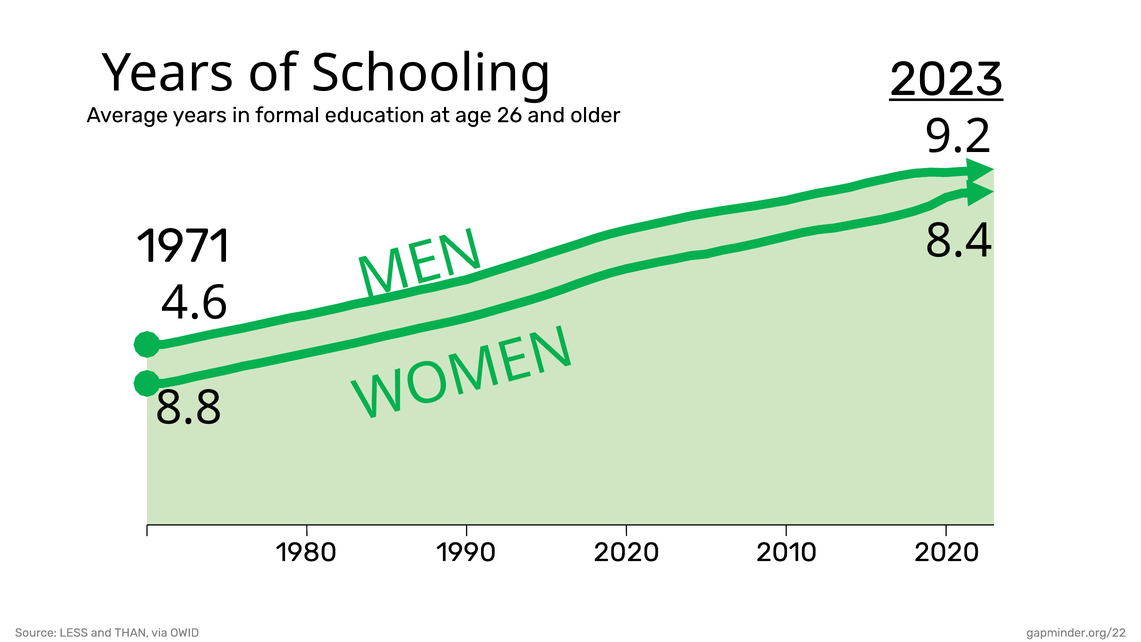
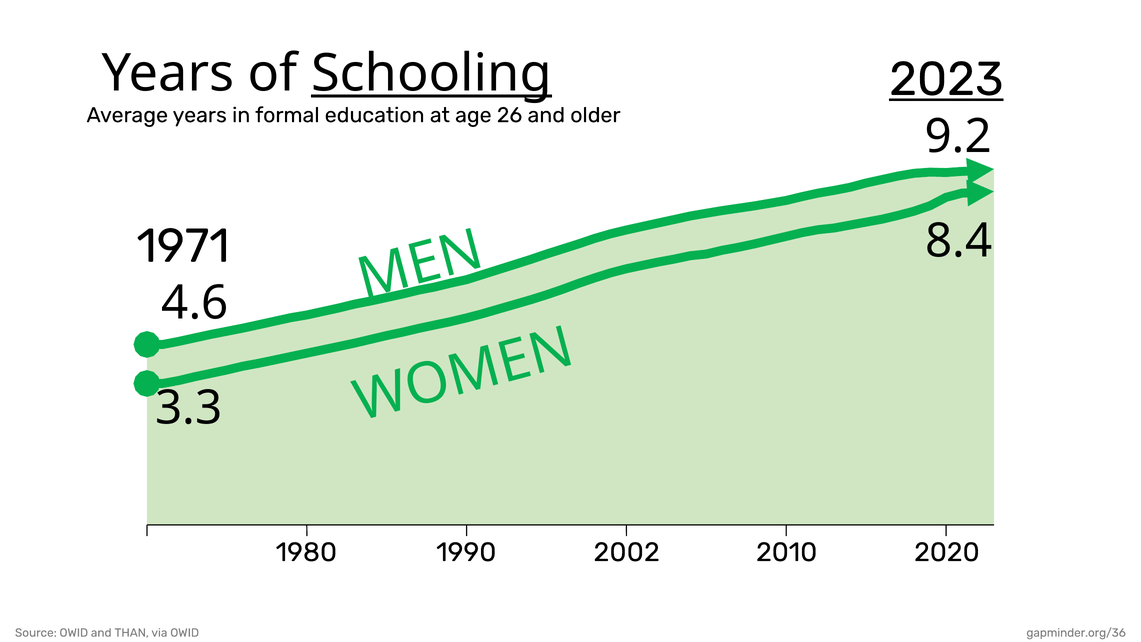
Schooling underline: none -> present (431, 73)
8.8: 8.8 -> 3.3 (189, 408)
1990 2020: 2020 -> 2002 (627, 552)
Source LESS: LESS -> OWID (74, 633)
gapminder.org/22: gapminder.org/22 -> gapminder.org/36 (1076, 633)
